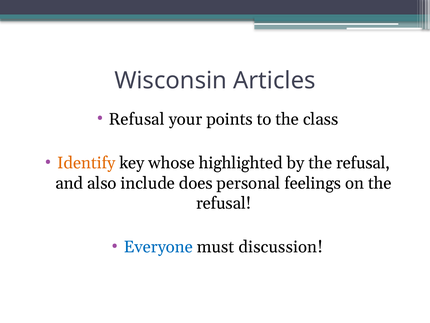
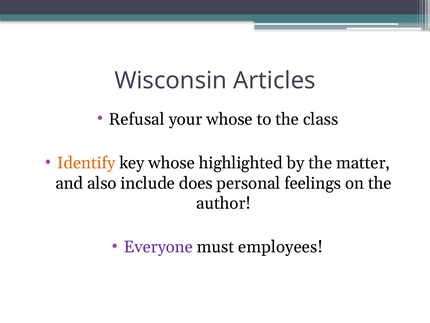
your points: points -> whose (230, 119)
by the refusal: refusal -> matter (363, 163)
refusal: refusal -> author (224, 203)
Everyone colour: blue -> purple (158, 247)
discussion: discussion -> employees (281, 247)
